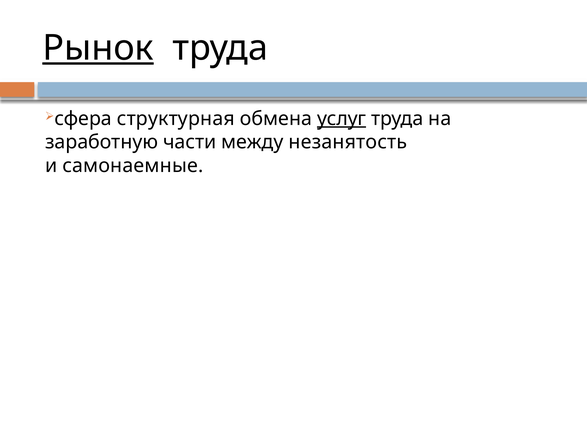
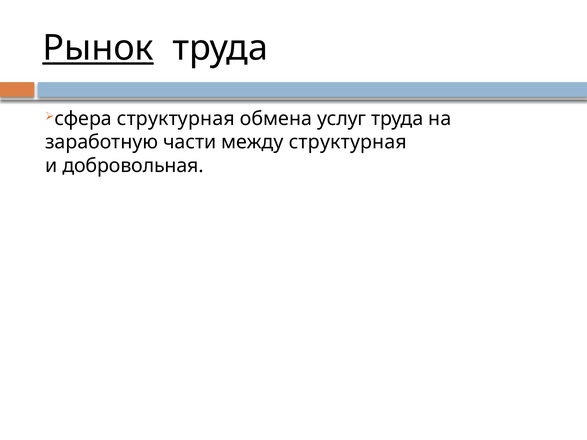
услуг underline: present -> none (342, 119)
между незанятость: незанятость -> структурная (348, 142)
самонаемные: самонаемные -> добровольная (133, 166)
